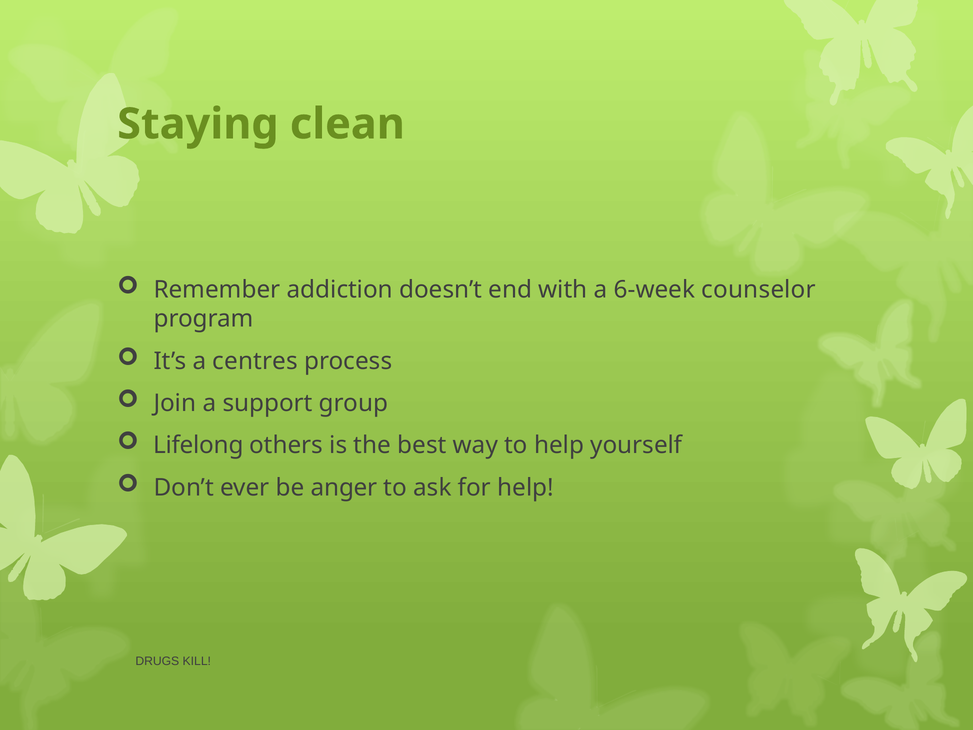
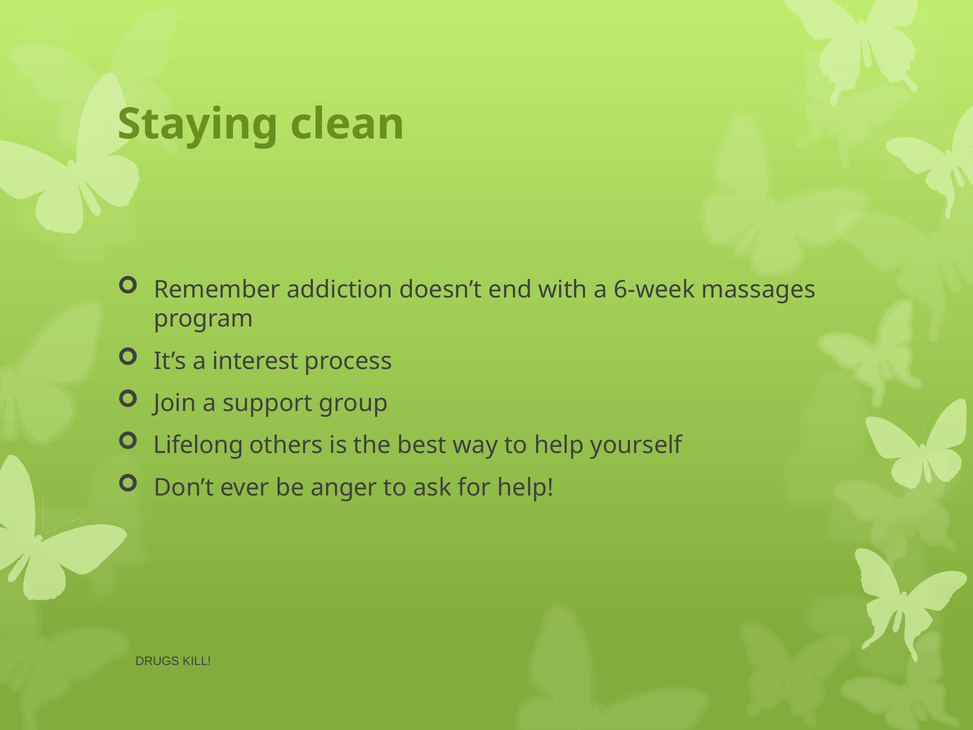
counselor: counselor -> massages (759, 290)
centres: centres -> interest (255, 361)
